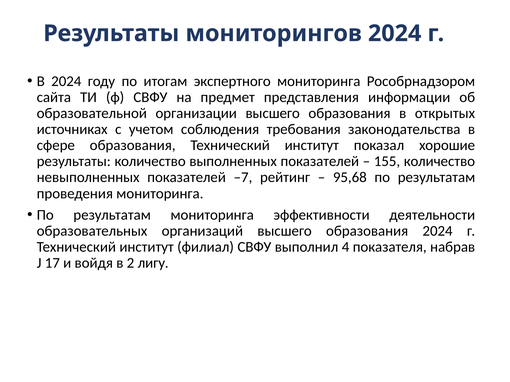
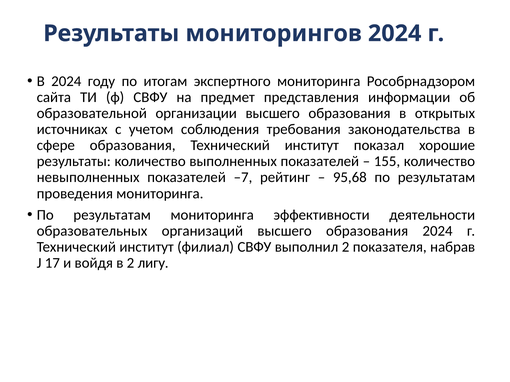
выполнил 4: 4 -> 2 (346, 247)
